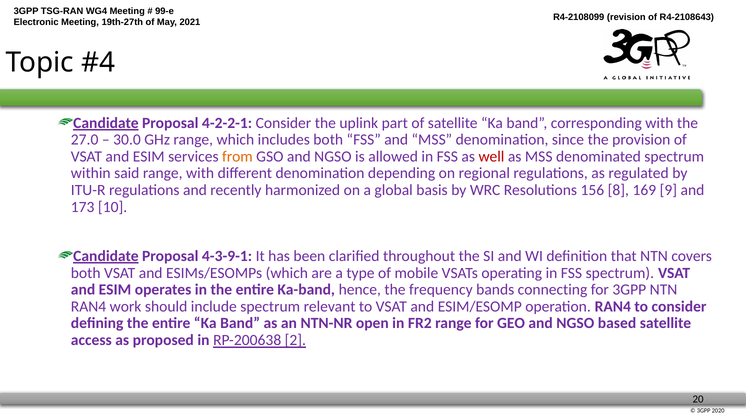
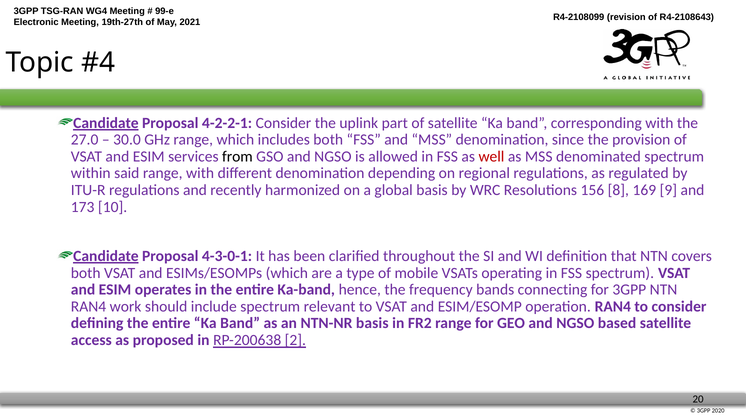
from colour: orange -> black (237, 156)
4-3-9-1: 4-3-9-1 -> 4-3-0-1 (227, 256)
NTN-NR open: open -> basis (372, 323)
